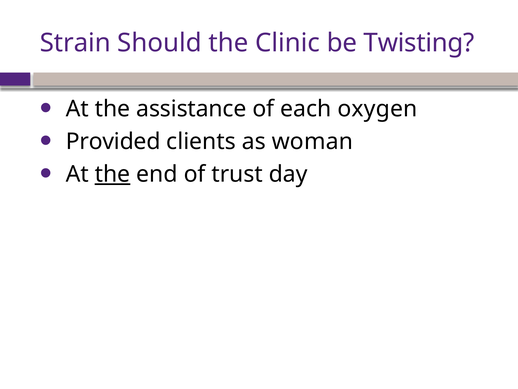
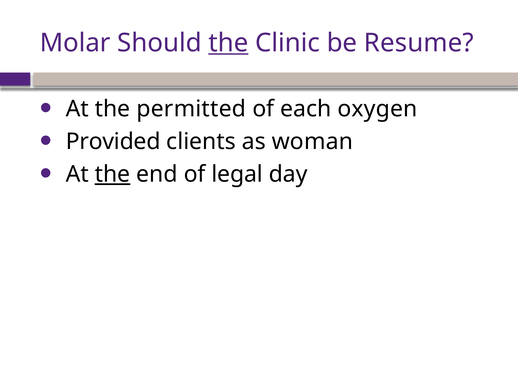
Strain: Strain -> Molar (75, 43)
the underline: none -> present (228, 43)
Twisting: Twisting -> Resume (419, 43)
assistance: assistance -> permitted (191, 109)
trust: trust -> legal (237, 174)
